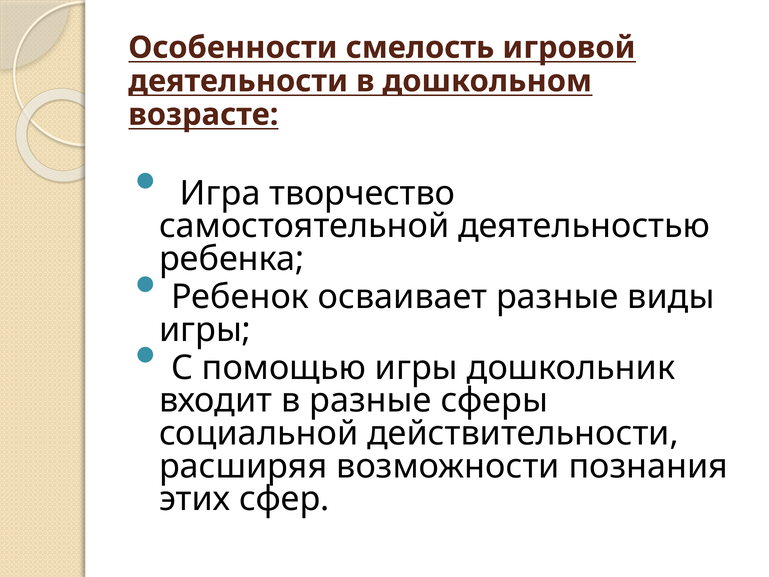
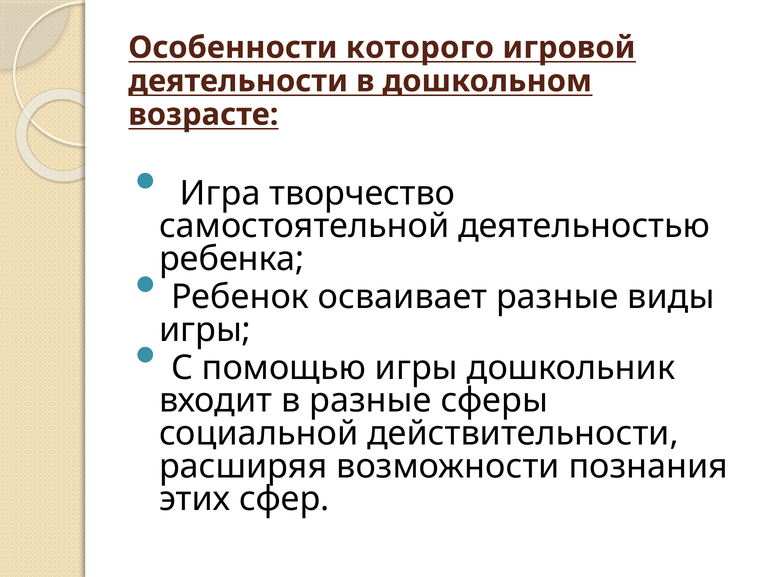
смелость: смелость -> которого (420, 48)
